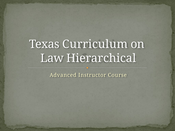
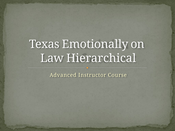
Curriculum: Curriculum -> Emotionally (95, 44)
